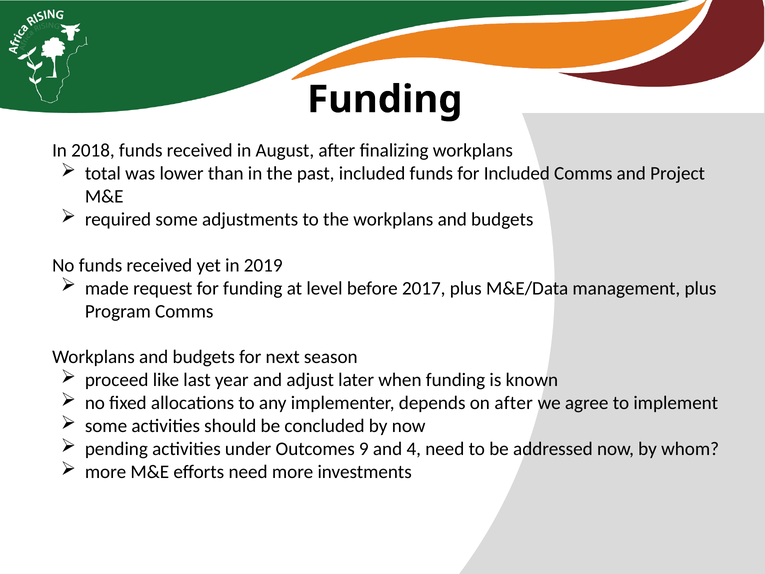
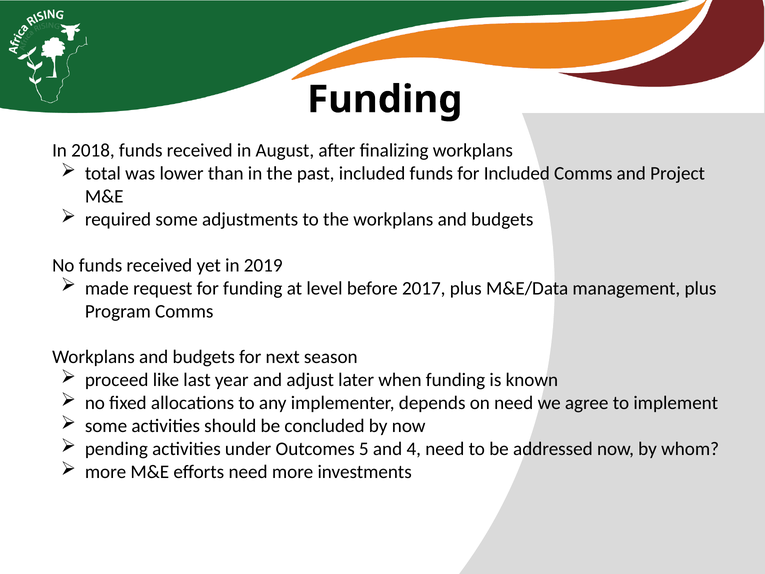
on after: after -> need (514, 403)
9: 9 -> 5 (364, 449)
